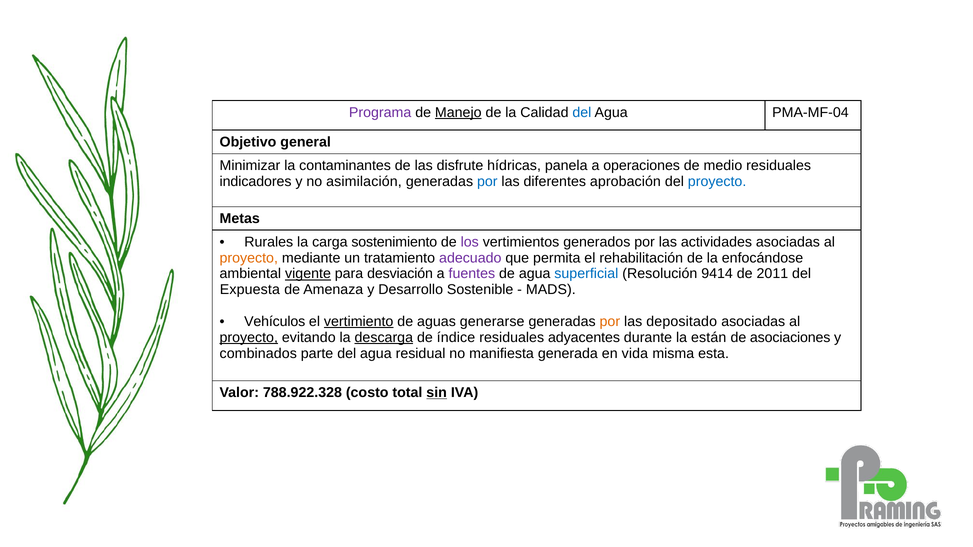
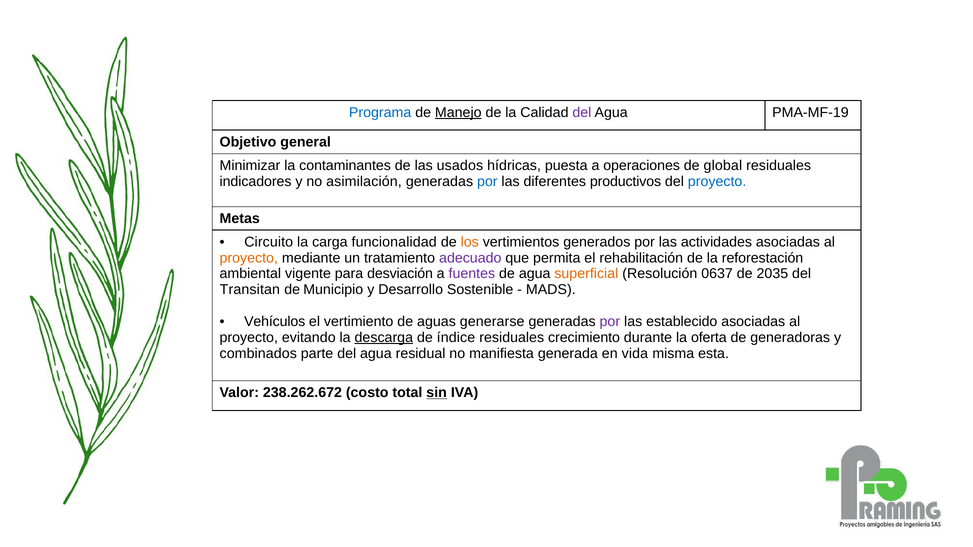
Programa colour: purple -> blue (380, 112)
del colour: blue -> purple (582, 112)
PMA-MF-04: PMA-MF-04 -> PMA-MF-19 (810, 112)
disfrute: disfrute -> usados (460, 166)
panela: panela -> puesta (566, 166)
medio: medio -> global (723, 166)
aprobación: aprobación -> productivos (626, 182)
Rurales: Rurales -> Circuito (269, 242)
sostenimiento: sostenimiento -> funcionalidad (394, 242)
los colour: purple -> orange (470, 242)
enfocándose: enfocándose -> reforestación (763, 258)
vigente underline: present -> none (308, 274)
superficial colour: blue -> orange (586, 274)
9414: 9414 -> 0637 (717, 274)
2011: 2011 -> 2035 (772, 274)
Expuesta: Expuesta -> Transitan (250, 290)
Amenaza: Amenaza -> Municipio (333, 290)
vertimiento underline: present -> none (359, 322)
por colour: orange -> purple (610, 322)
depositado: depositado -> establecido (682, 322)
proyecto underline: present -> none (249, 338)
adyacentes: adyacentes -> crecimiento (584, 338)
están: están -> oferta (709, 338)
asociaciones: asociaciones -> generadoras (790, 338)
788.922.328: 788.922.328 -> 238.262.672 (302, 393)
